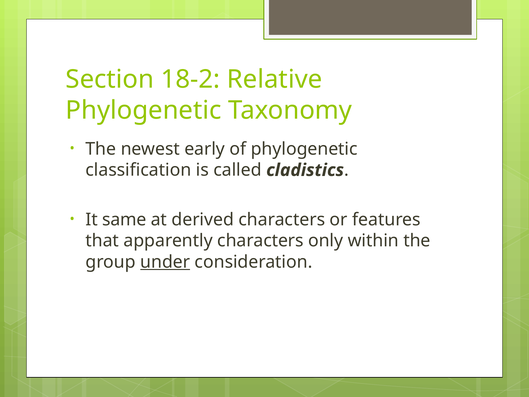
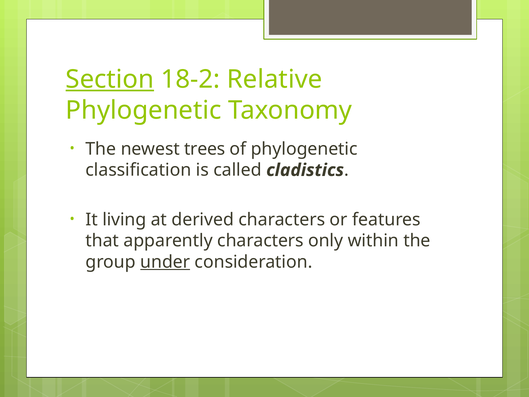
Section underline: none -> present (110, 79)
early: early -> trees (205, 149)
same: same -> living (124, 219)
